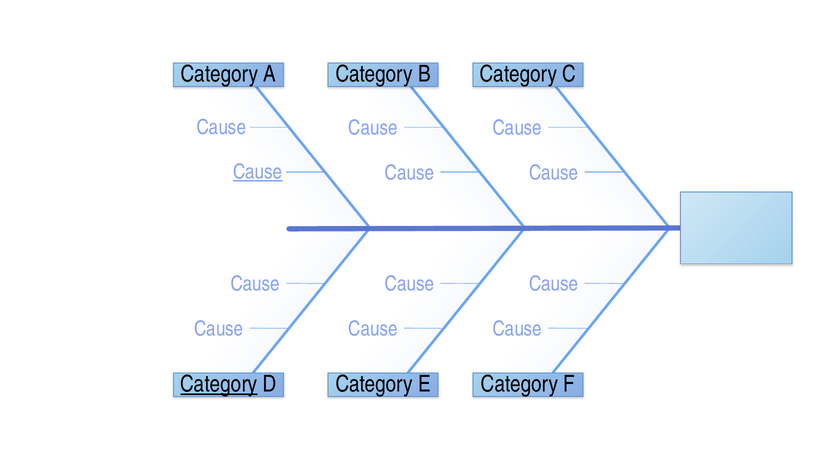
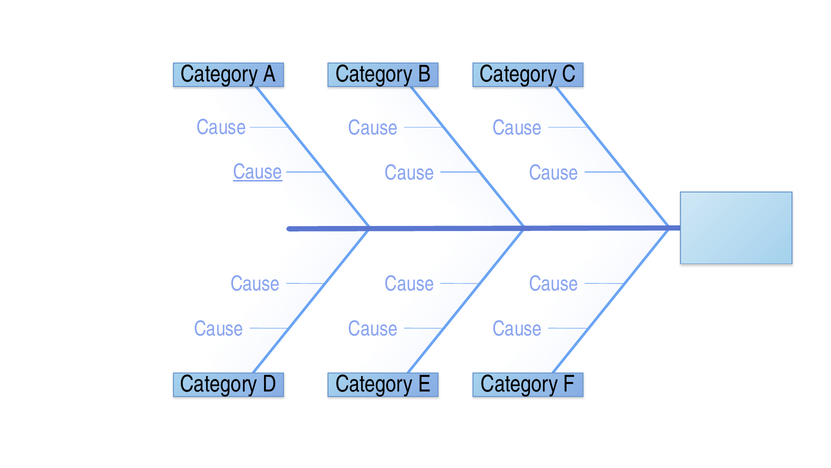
Category underline: present -> none (219, 384)
